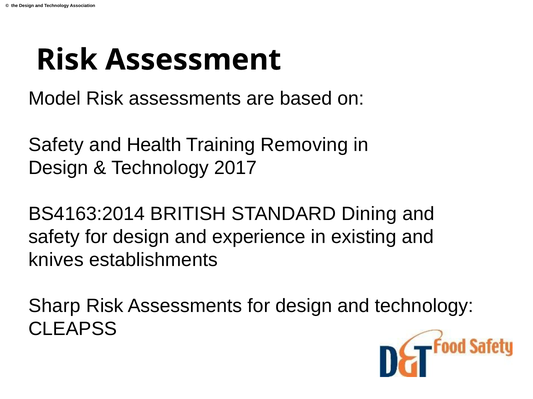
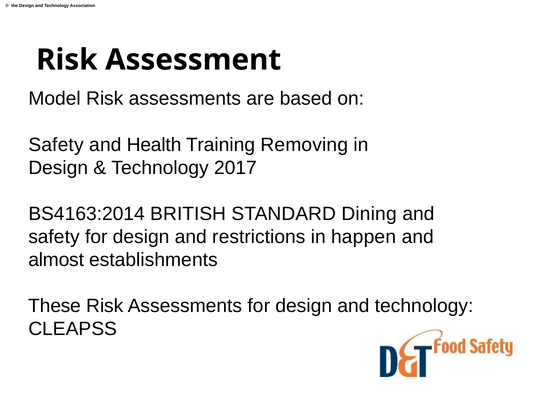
experience: experience -> restrictions (259, 237)
existing: existing -> happen (364, 237)
knives: knives -> almost (56, 260)
Sharp: Sharp -> These (55, 307)
